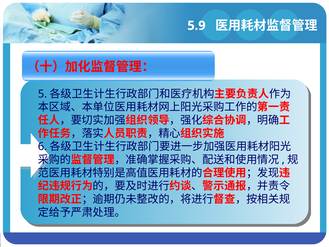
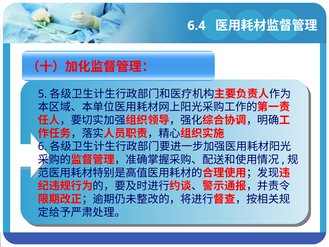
5.9: 5.9 -> 6.4 (196, 26)
